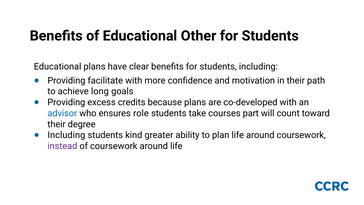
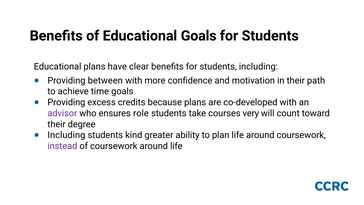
Educational Other: Other -> Goals (199, 36)
facilitate: facilitate -> between (105, 80)
long: long -> time (100, 91)
advisor colour: blue -> purple (62, 113)
part: part -> very (251, 113)
